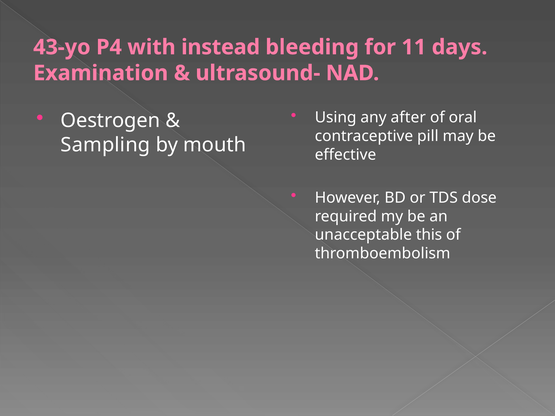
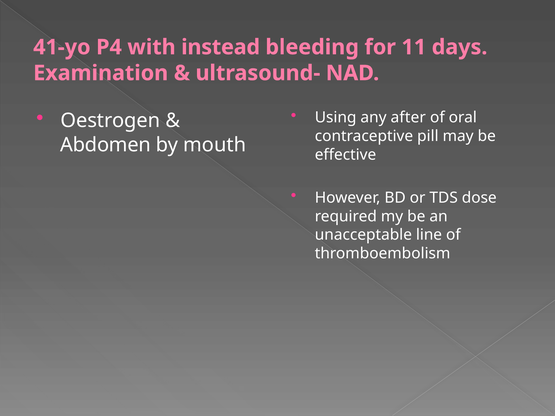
43-yo: 43-yo -> 41-yo (62, 47)
Sampling: Sampling -> Abdomen (106, 145)
this: this -> line (429, 235)
